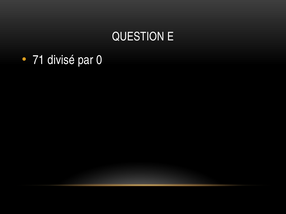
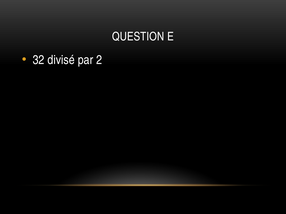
71: 71 -> 32 (38, 60)
0: 0 -> 2 (99, 60)
